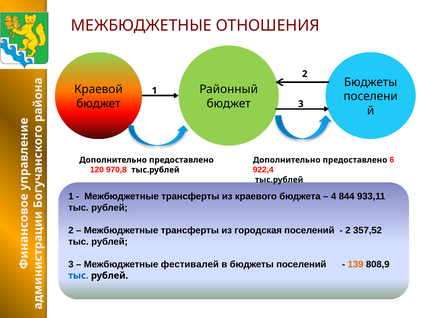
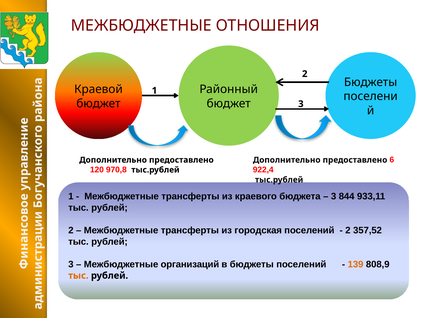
4: 4 -> 3 (334, 196)
фестивалей: фестивалей -> организаций (190, 264)
тыс colour: blue -> orange (78, 276)
